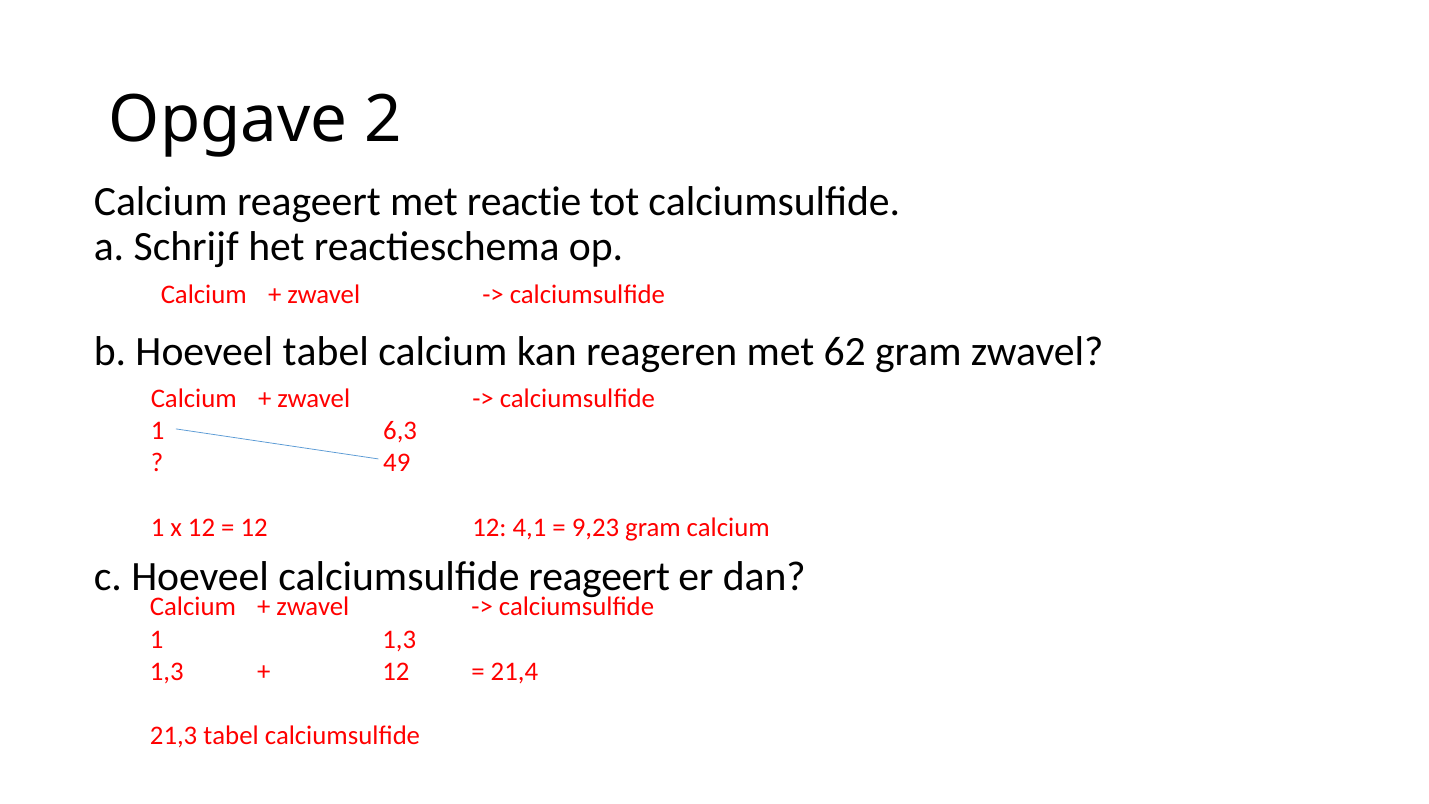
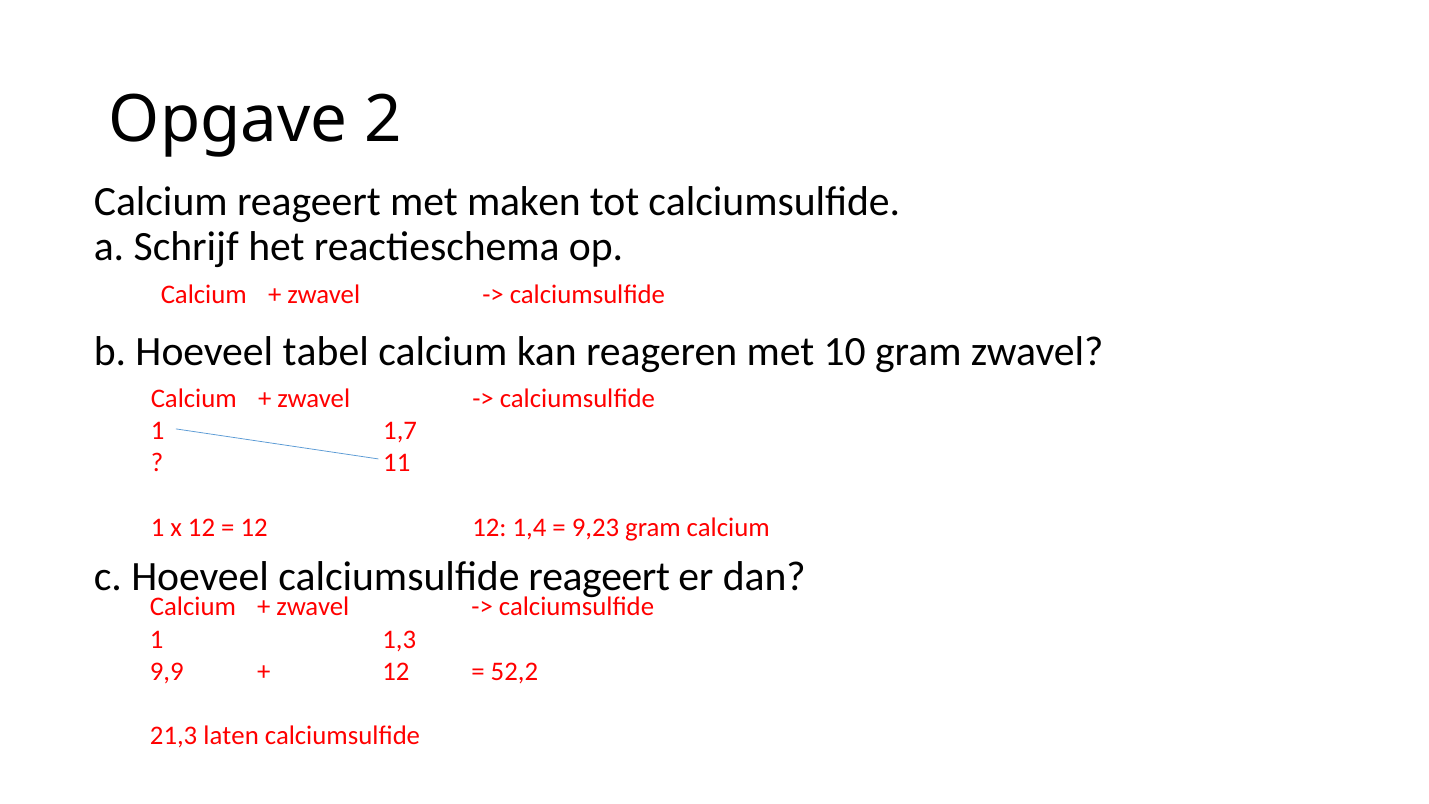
reactie: reactie -> maken (524, 201)
62: 62 -> 10 (845, 351)
6,3: 6,3 -> 1,7 (400, 431)
49: 49 -> 11 (397, 463)
4,1: 4,1 -> 1,4 (530, 527)
1,3: 1,3 -> 9,9 (167, 671)
21,4: 21,4 -> 52,2 (514, 671)
21,3 tabel: tabel -> laten (231, 736)
